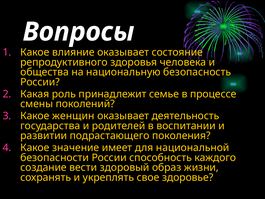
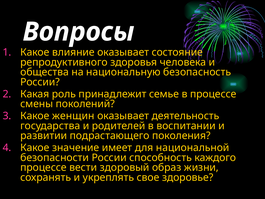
создание: создание -> процессе (43, 167)
